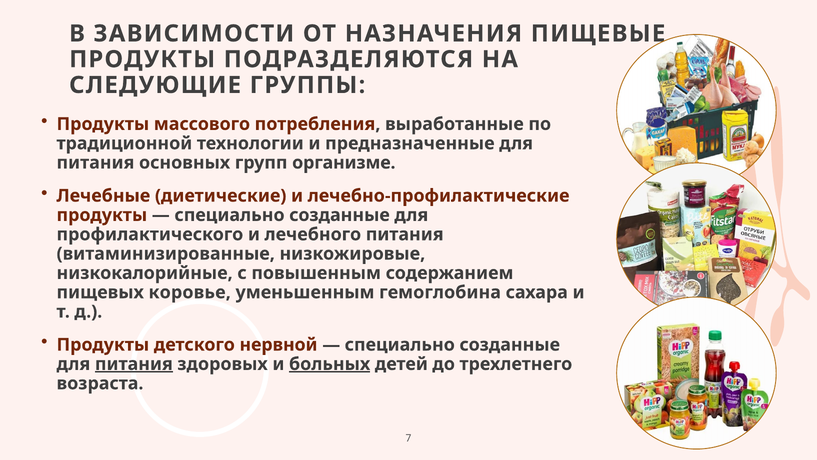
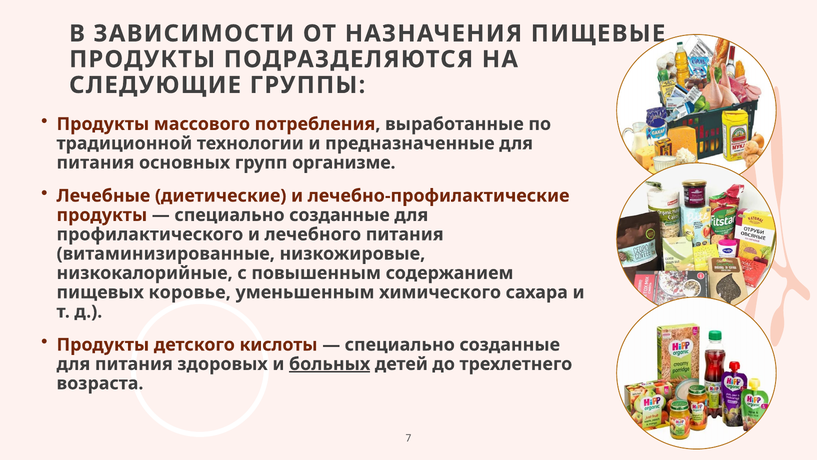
гемоглобина: гемоглобина -> химического (440, 292)
нервной: нервной -> кислоты (278, 344)
питания underline: present -> none (134, 364)
